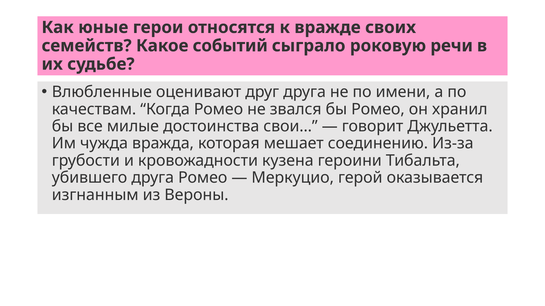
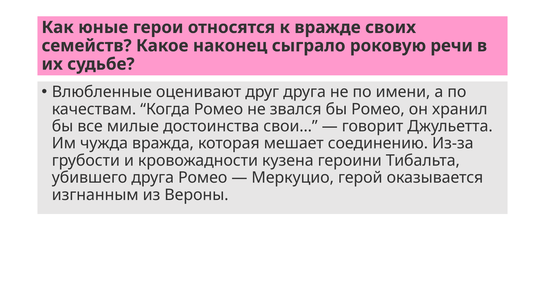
событий: событий -> наконец (230, 46)
